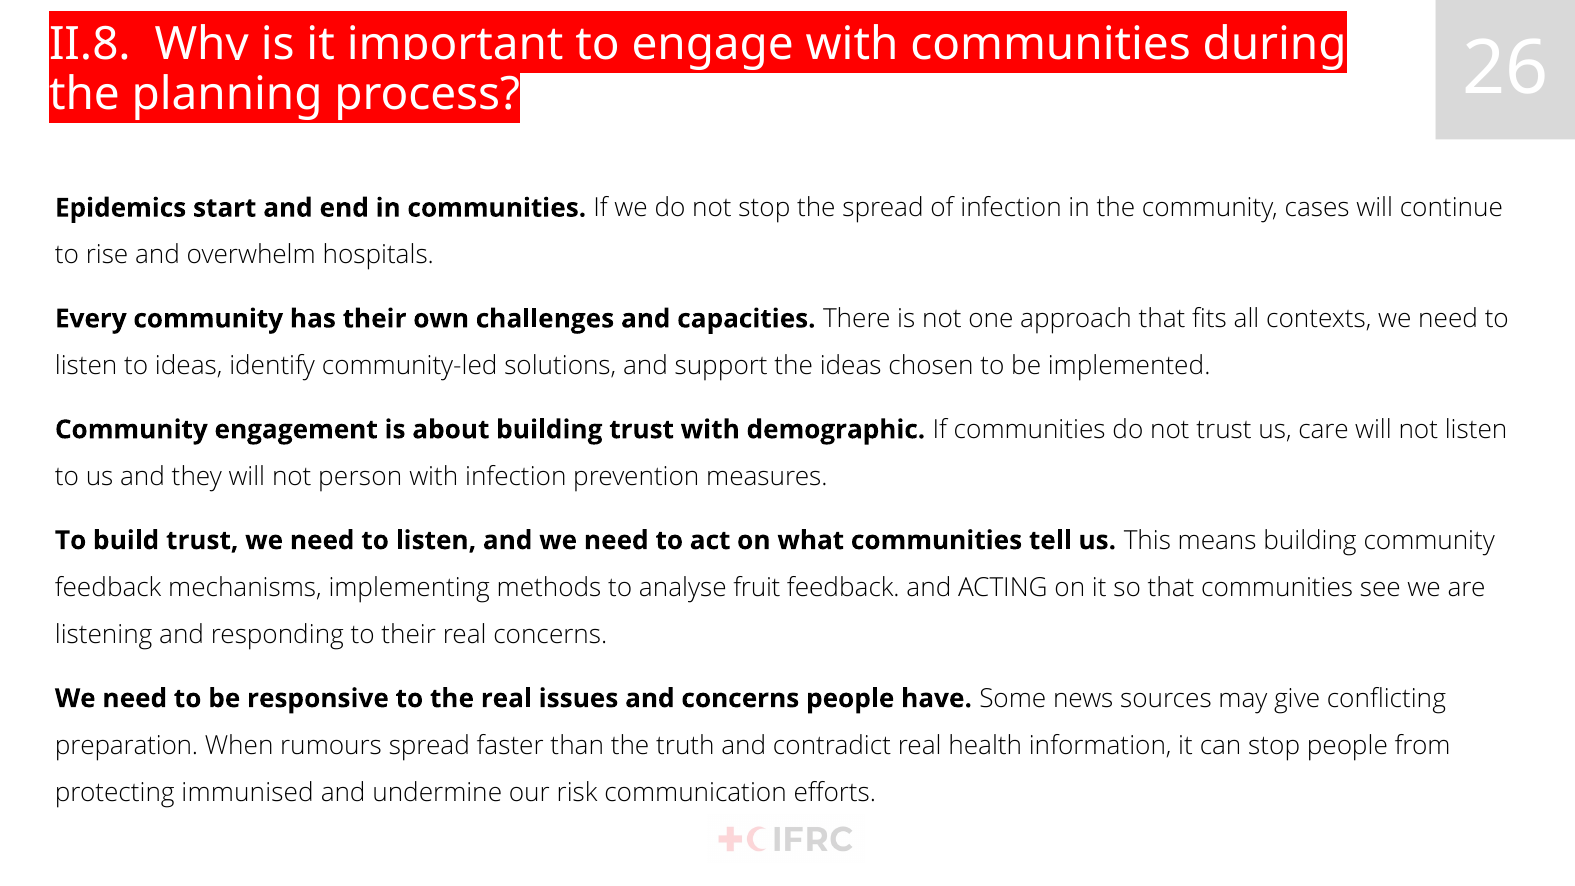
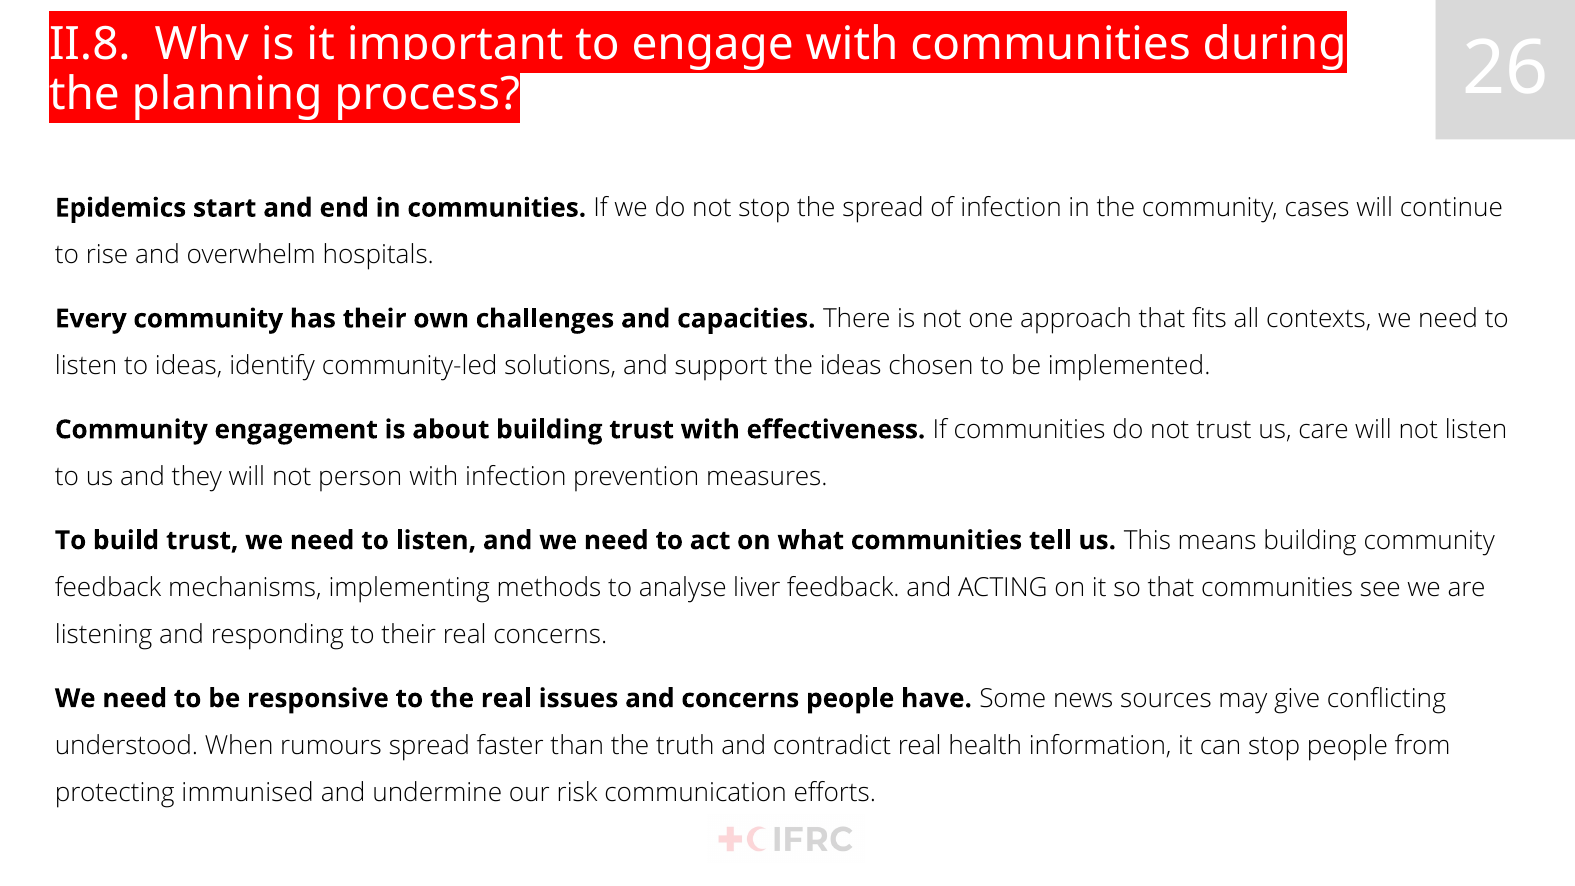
demographic: demographic -> effectiveness (836, 430)
fruit: fruit -> liver (757, 588)
preparation: preparation -> understood (127, 746)
